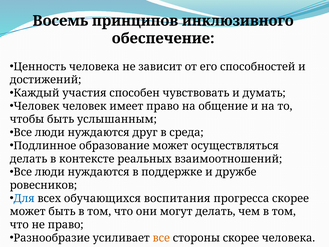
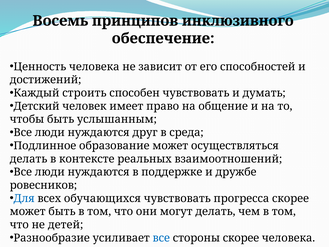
участия: участия -> строить (84, 93)
Человек: Человек -> Детский (37, 106)
обучающихся воспитания: воспитания -> чувствовать (177, 198)
не право: право -> детей (66, 225)
все colour: orange -> blue (161, 238)
